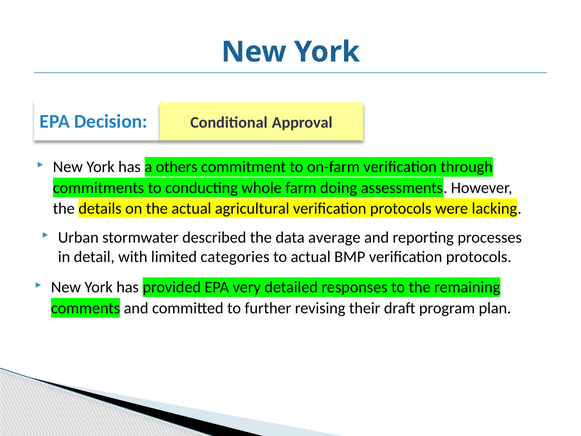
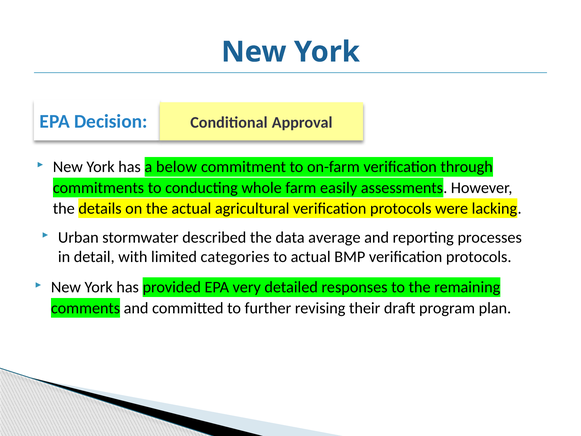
others: others -> below (177, 167)
doing: doing -> easily (339, 188)
